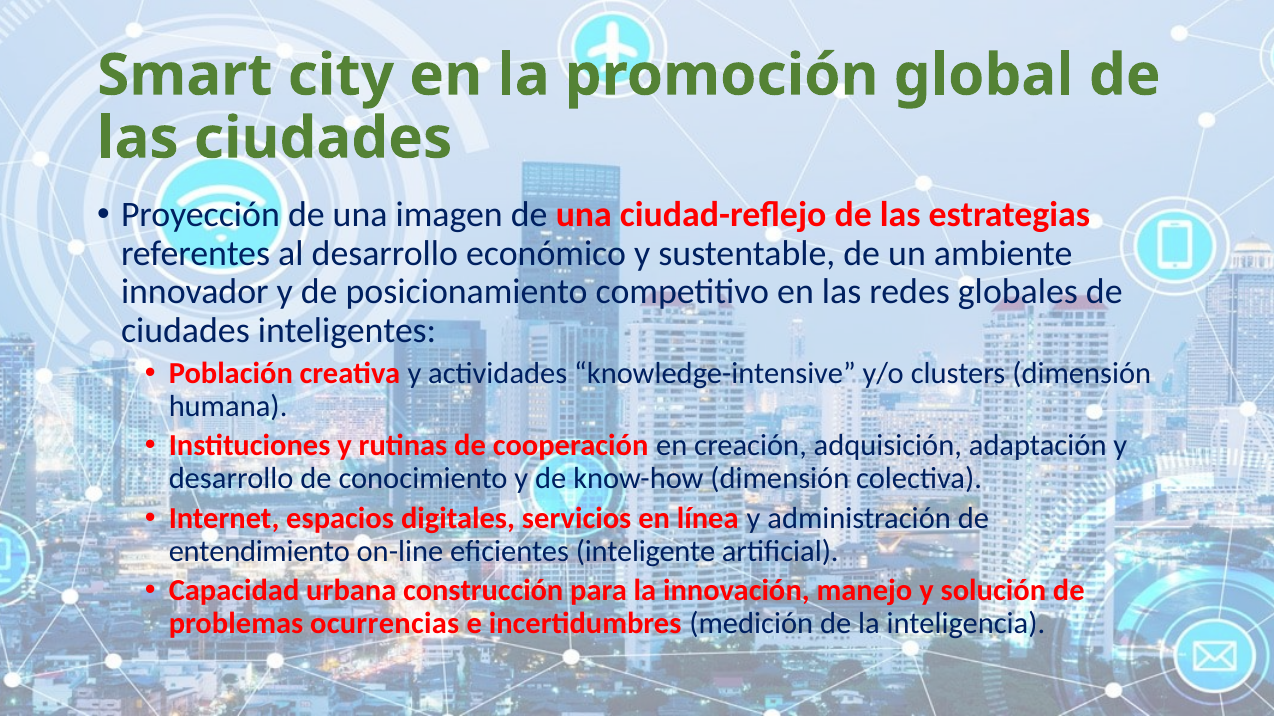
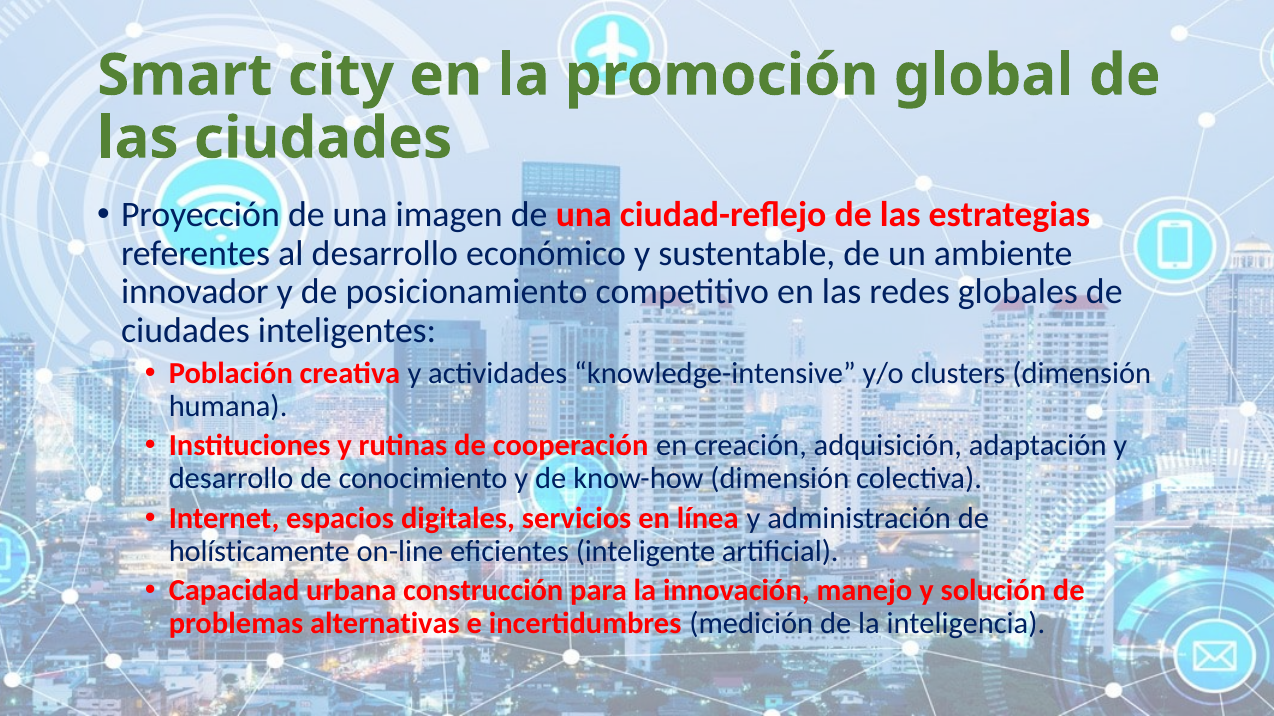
entendimiento: entendimiento -> holísticamente (259, 551)
ocurrencias: ocurrencias -> alternativas (385, 624)
